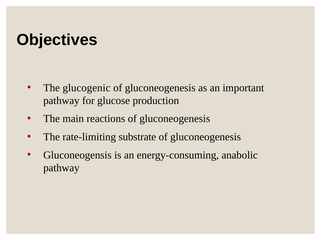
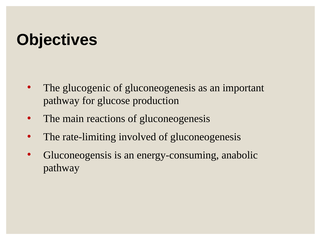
substrate: substrate -> involved (137, 137)
